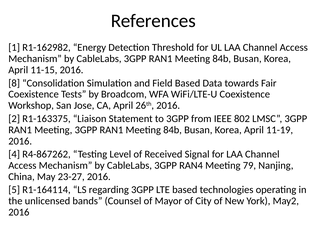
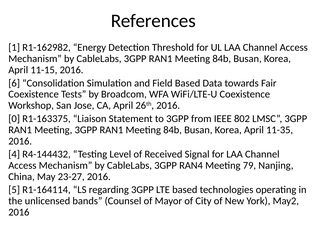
8: 8 -> 6 (14, 83)
2: 2 -> 0 (14, 119)
11-19: 11-19 -> 11-35 (280, 130)
R4-867262: R4-867262 -> R4-144432 (46, 154)
